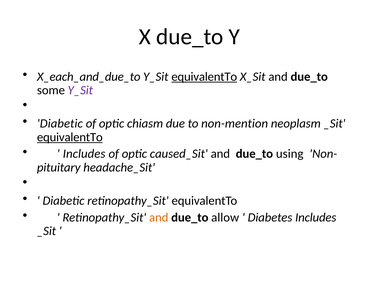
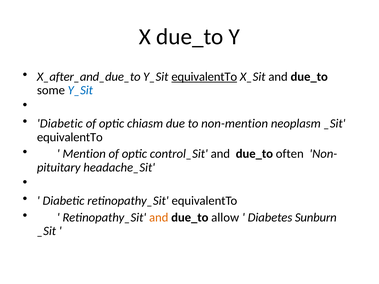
X_each_and_due_to: X_each_and_due_to -> X_after_and_due_to (89, 77)
Y_Sit colour: purple -> blue (80, 90)
equivalentTo underline: present -> none (70, 137)
Includes: Includes -> Mention (84, 154)
caused_Sit: caused_Sit -> control_Sit (179, 154)
using: using -> often (290, 154)
Diabetes Includes: Includes -> Sunburn (316, 218)
